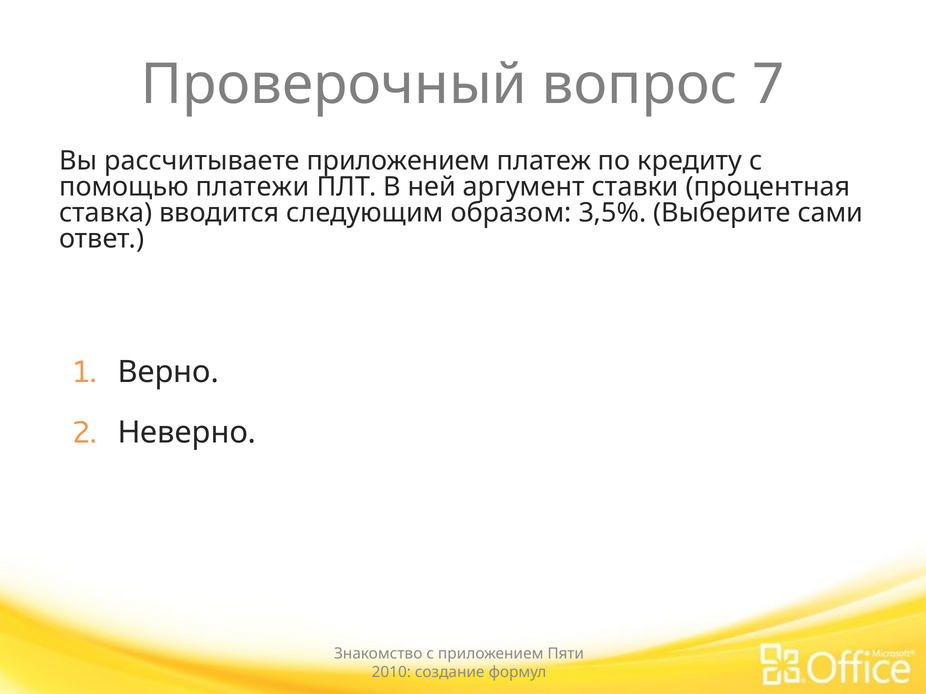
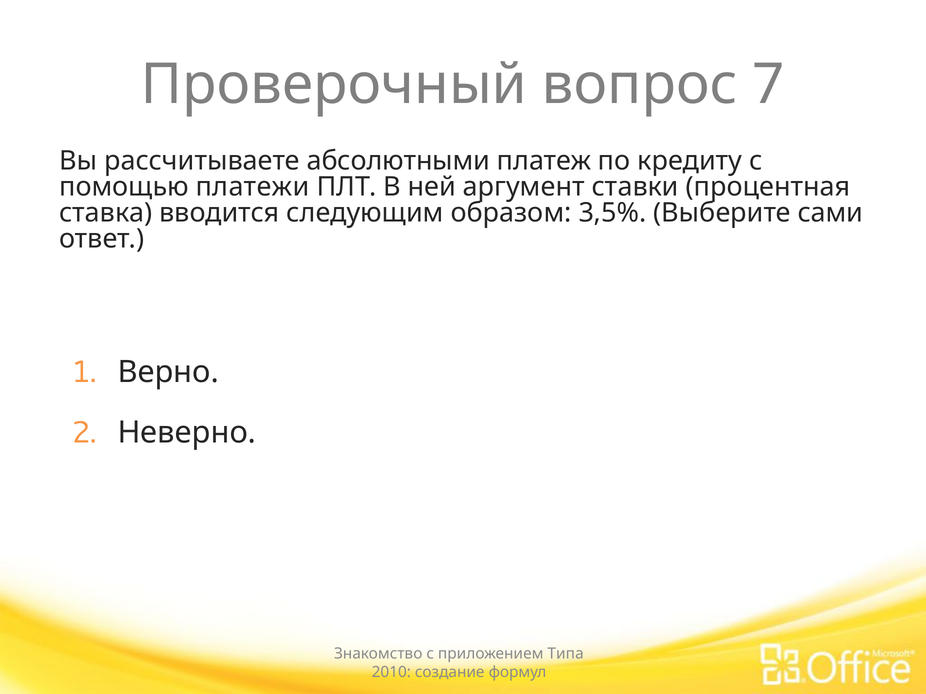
рассчитываете приложением: приложением -> абсолютными (398, 161)
Пяти: Пяти -> Типа (566, 654)
